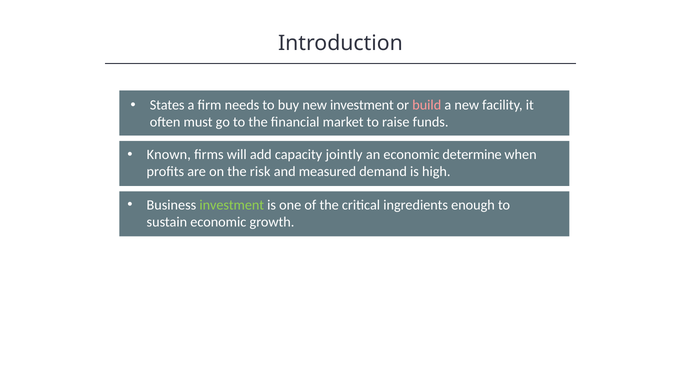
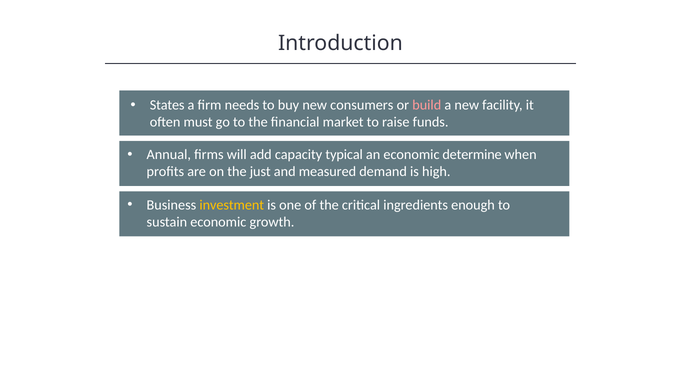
new investment: investment -> consumers (362, 105)
Known: Known -> Annual (169, 155)
jointly: jointly -> typical (344, 155)
risk: risk -> just (260, 172)
investment colour: light green -> yellow (232, 205)
